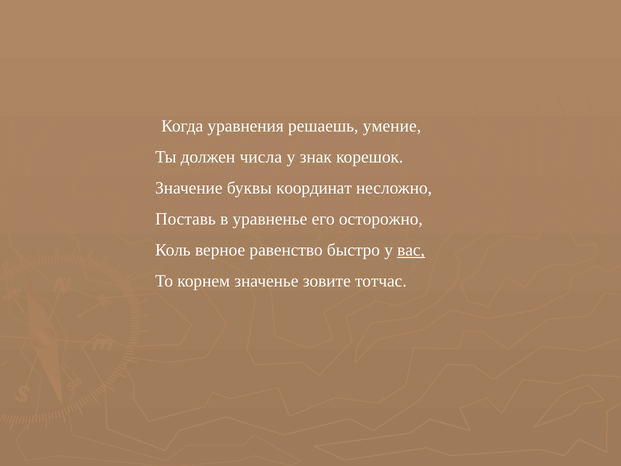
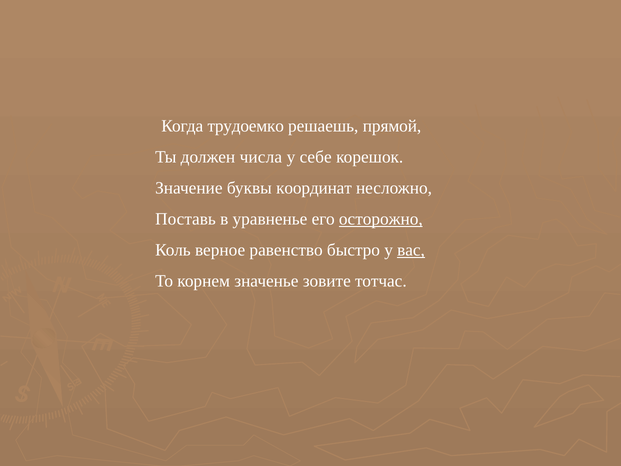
уравнения: уравнения -> трудоемко (246, 126)
умение: умение -> прямой (392, 126)
знак: знак -> себе (316, 157)
осторожно underline: none -> present (381, 219)
